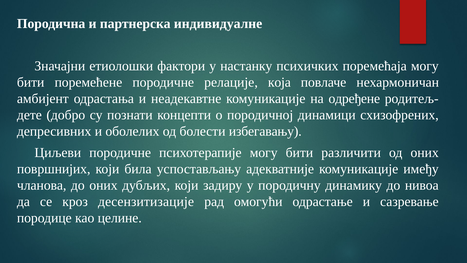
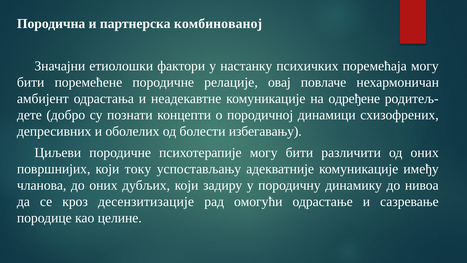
индивидуалне: индивидуалне -> комбинованој (218, 24)
која: која -> овај (279, 82)
била: била -> току (138, 169)
